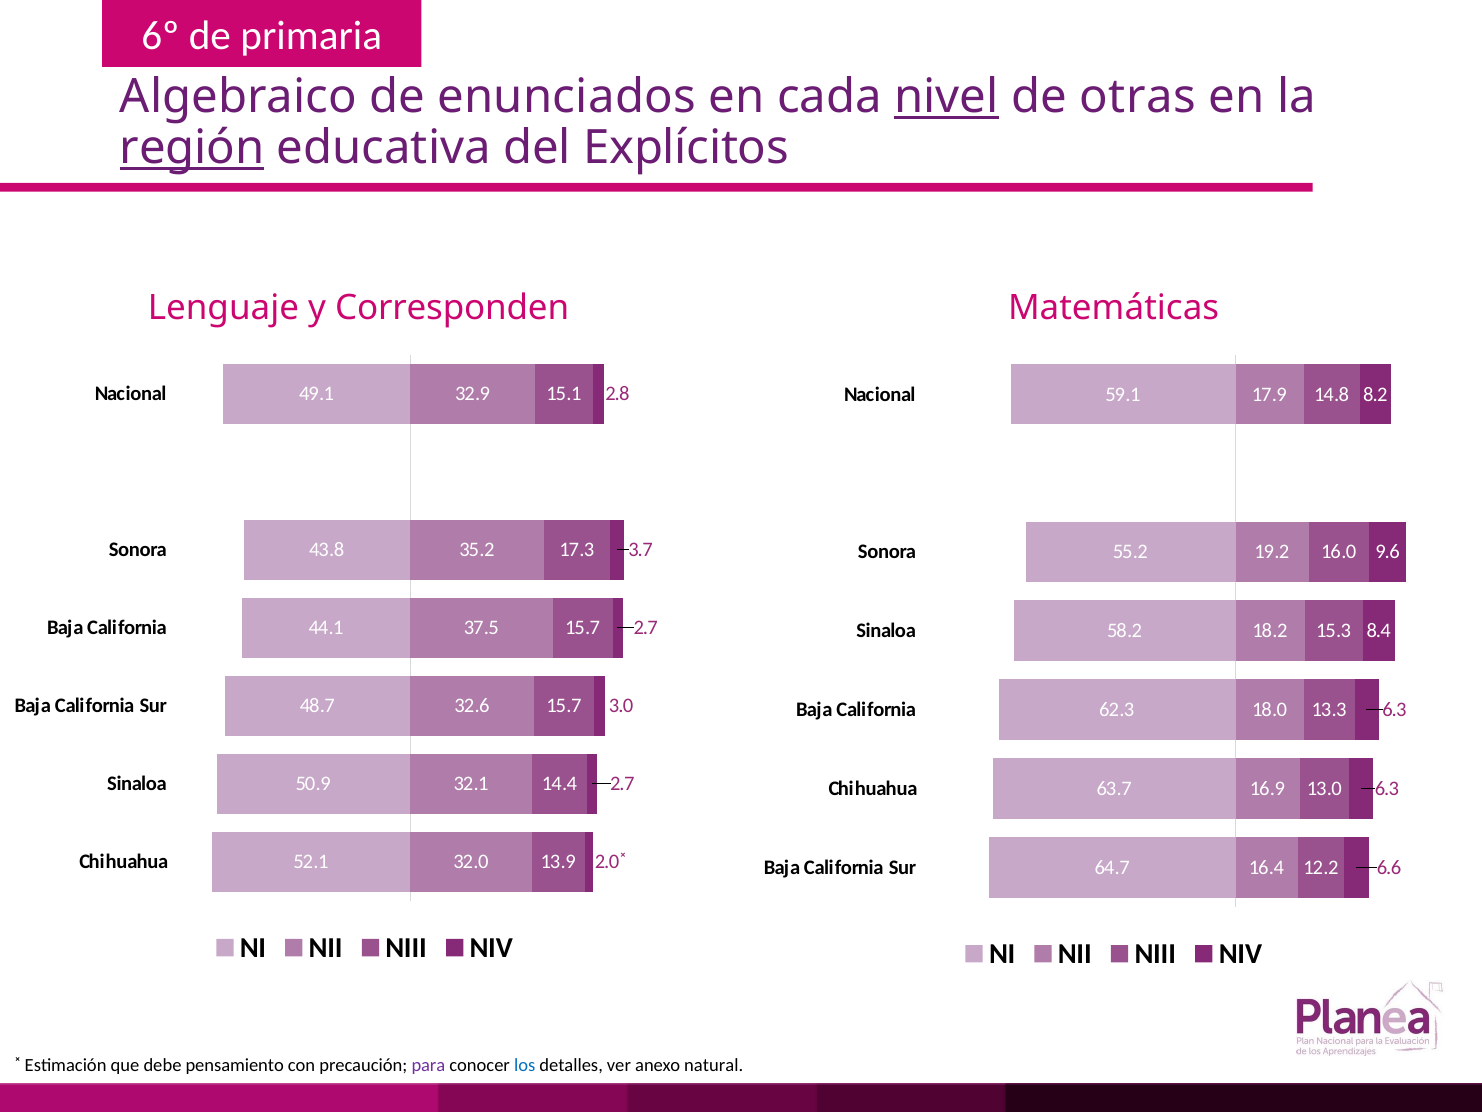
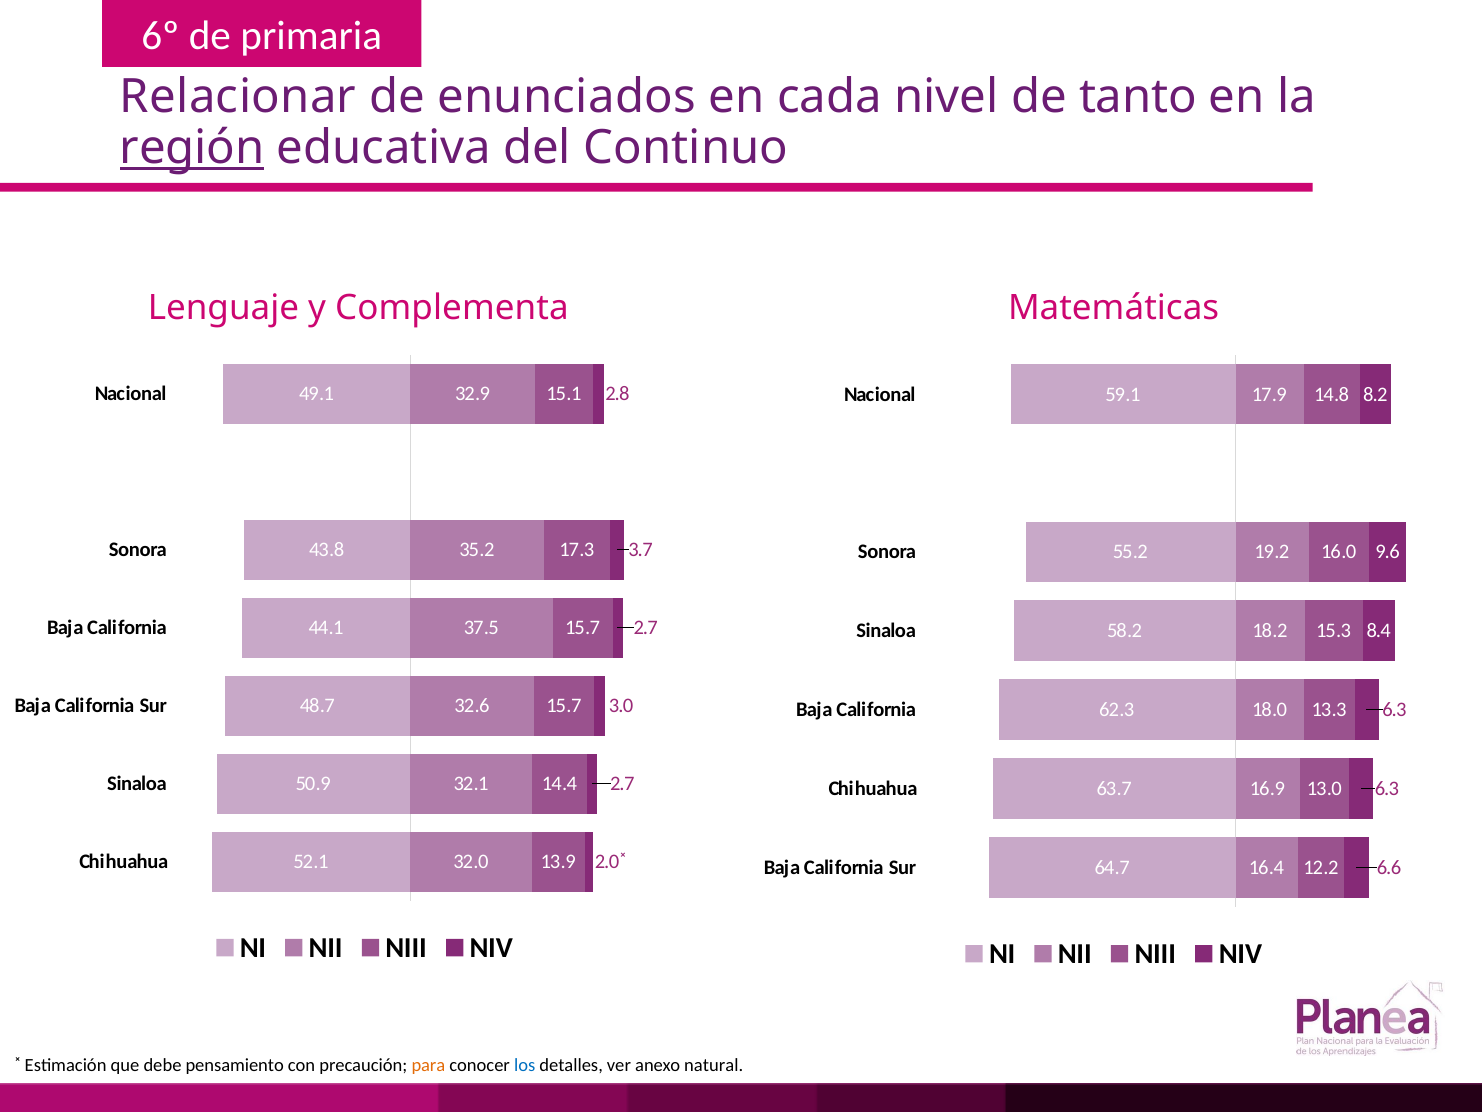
Algebraico: Algebraico -> Relacionar (238, 97)
nivel underline: present -> none (947, 97)
otras: otras -> tanto (1138, 97)
Explícitos: Explícitos -> Continuo (686, 148)
Corresponden: Corresponden -> Complementa (452, 308)
para colour: purple -> orange (428, 1065)
